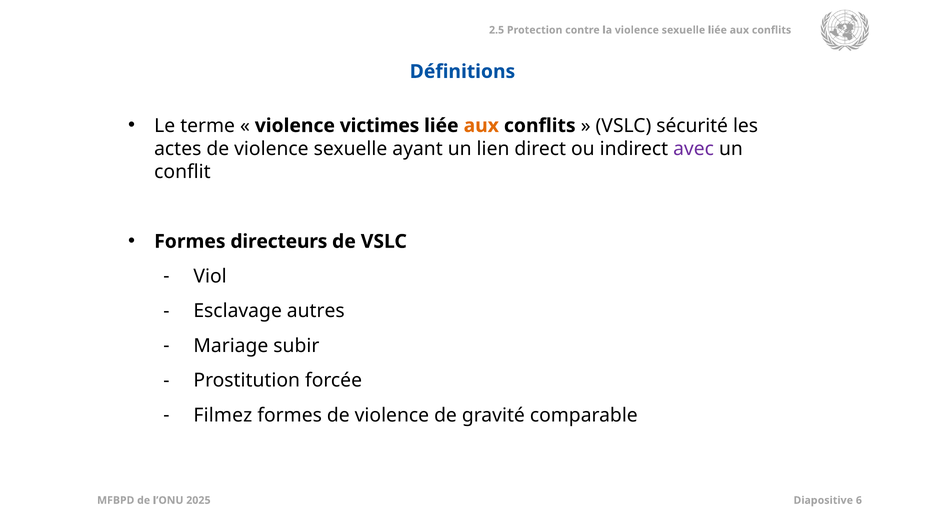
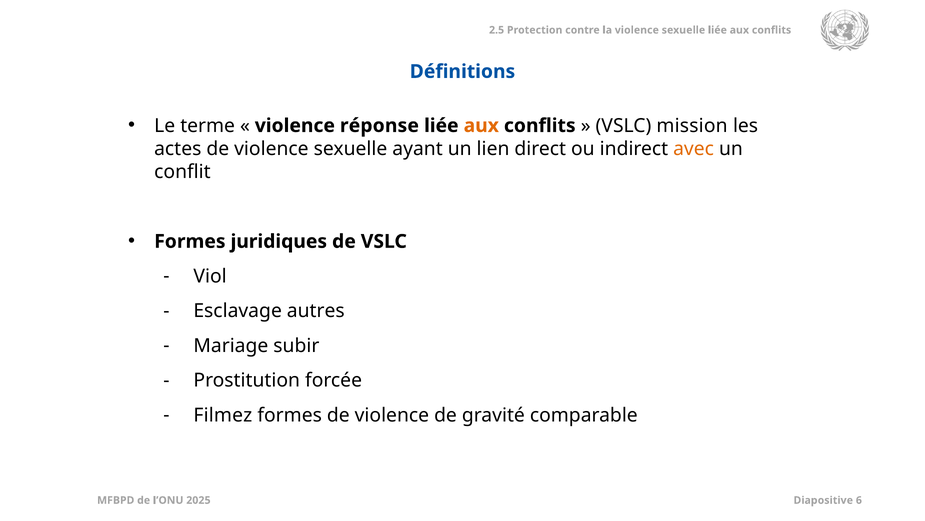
victimes: victimes -> réponse (379, 125)
sécurité: sécurité -> mission (692, 125)
avec colour: purple -> orange (694, 149)
directeurs: directeurs -> juridiques (279, 241)
